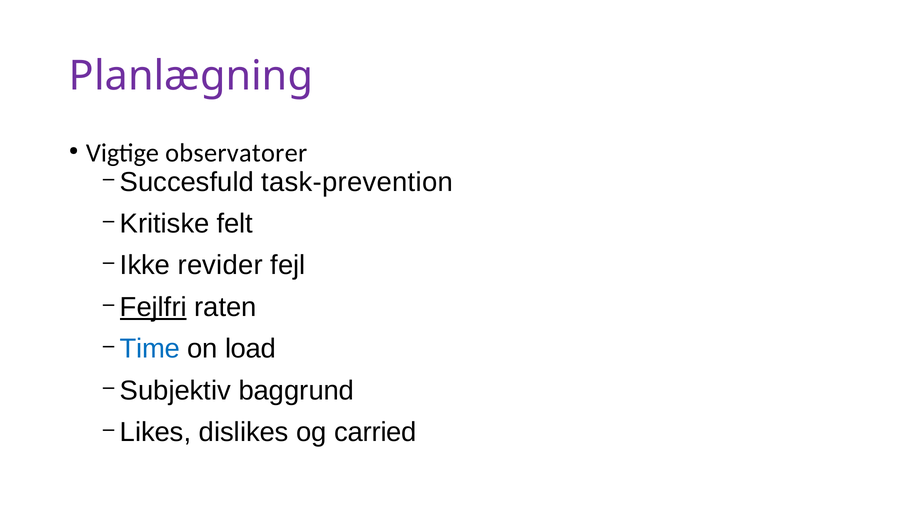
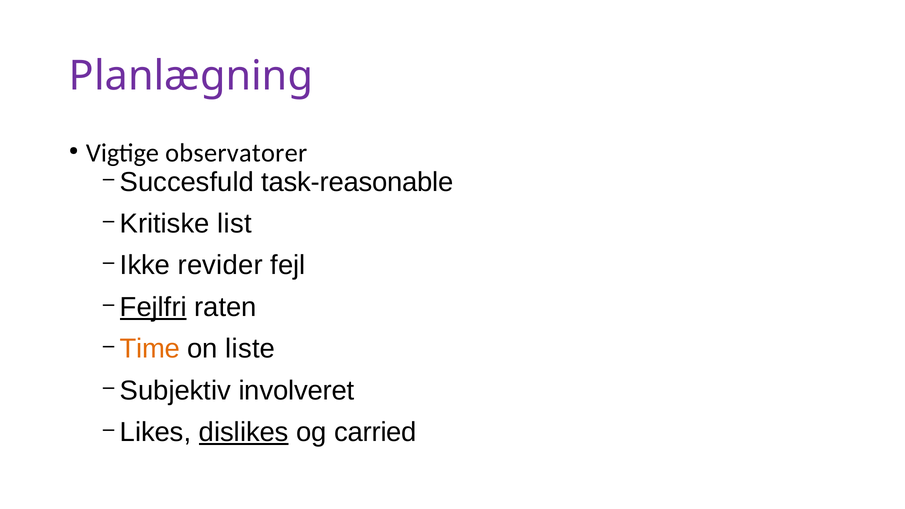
task-prevention: task-prevention -> task-reasonable (357, 182)
felt: felt -> list (235, 224)
Time colour: blue -> orange (150, 349)
load: load -> liste (250, 349)
baggrund: baggrund -> involveret (296, 391)
dislikes underline: none -> present (244, 432)
